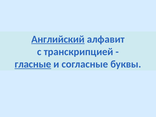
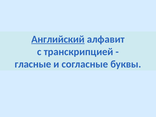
гласные underline: present -> none (33, 64)
